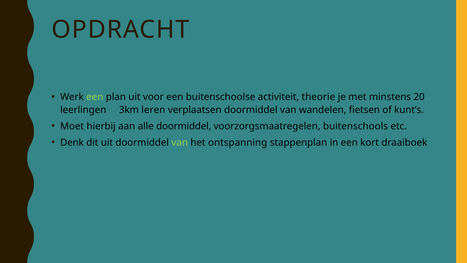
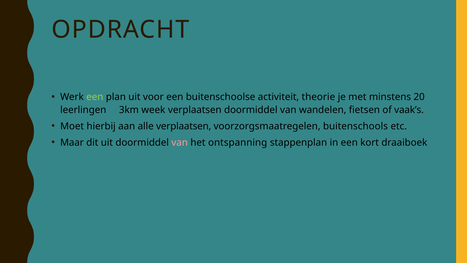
leren: leren -> week (153, 110)
kunt’s: kunt’s -> vaak’s (409, 110)
alle doormiddel: doormiddel -> verplaatsen (184, 126)
Denk: Denk -> Maar (72, 142)
van colour: light green -> pink (180, 142)
